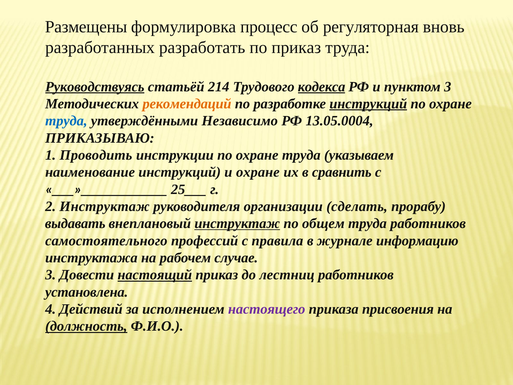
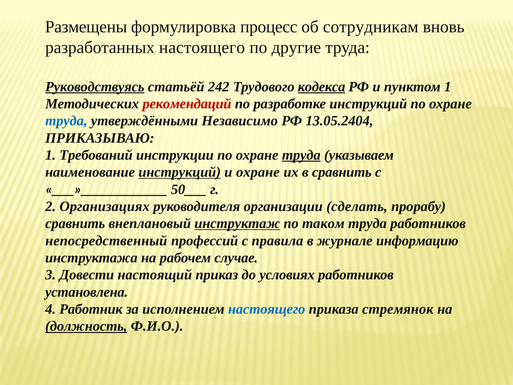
регуляторная: регуляторная -> сотрудникам (371, 27)
разработанных разработать: разработать -> настоящего (202, 47)
по приказ: приказ -> другие (296, 47)
214: 214 -> 242 (219, 87)
пунктом 3: 3 -> 1 (448, 87)
рекомендаций colour: orange -> red (187, 104)
инструкций underline: present -> none (368, 104)
13.05.0004: 13.05.0004 -> 13.05.2404 (339, 121)
Проводить: Проводить -> Требований (96, 155)
труда underline: none -> present (301, 155)
инструкций underline: none -> present (180, 172)
25___: 25___ -> 50___ (189, 189)
2 Инструктаж: Инструктаж -> Организациях (105, 206)
выдавать: выдавать -> сравнить (75, 223)
общем: общем -> таком (323, 223)
самостоятельного: самостоятельного -> непосредственный (106, 241)
настоящий underline: present -> none (155, 275)
лестниц: лестниц -> условиях (287, 275)
Действий: Действий -> Работник (91, 309)
настоящего colour: purple -> blue (267, 309)
присвоения: присвоения -> стремянок (398, 309)
